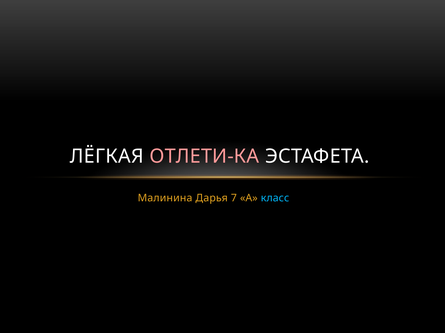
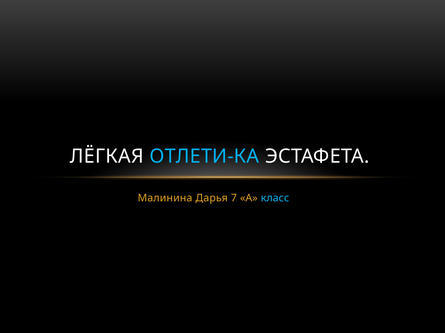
ОТЛЕТИ-КА colour: pink -> light blue (204, 157)
